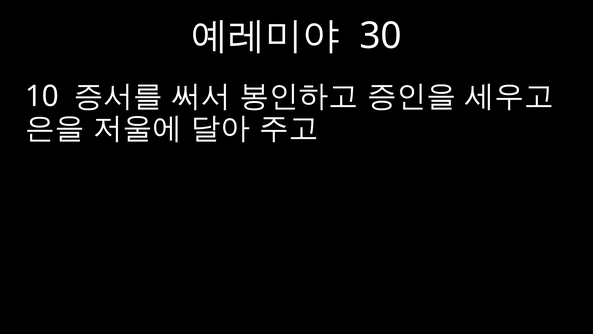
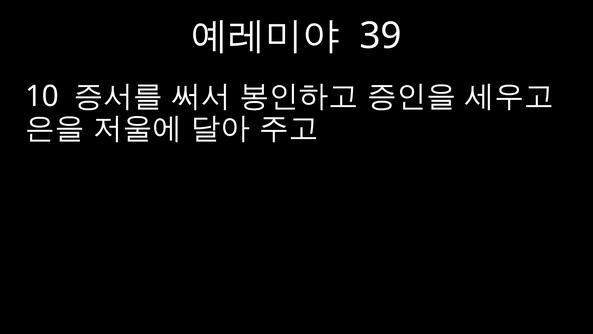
30: 30 -> 39 (381, 36)
